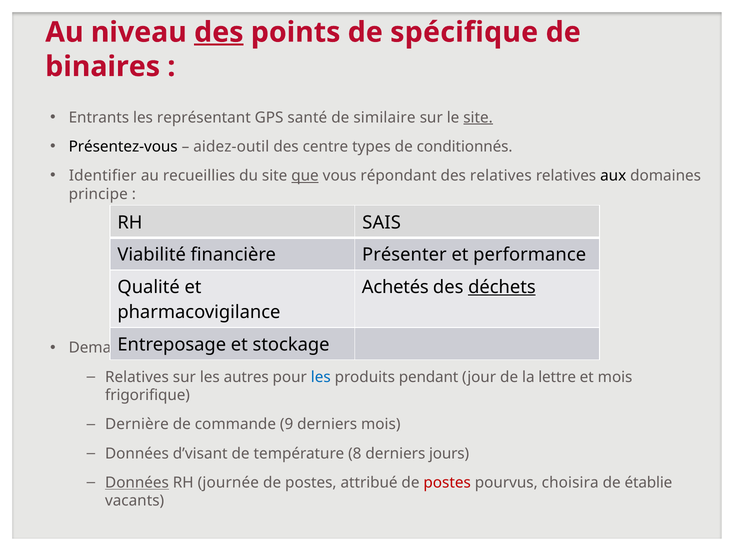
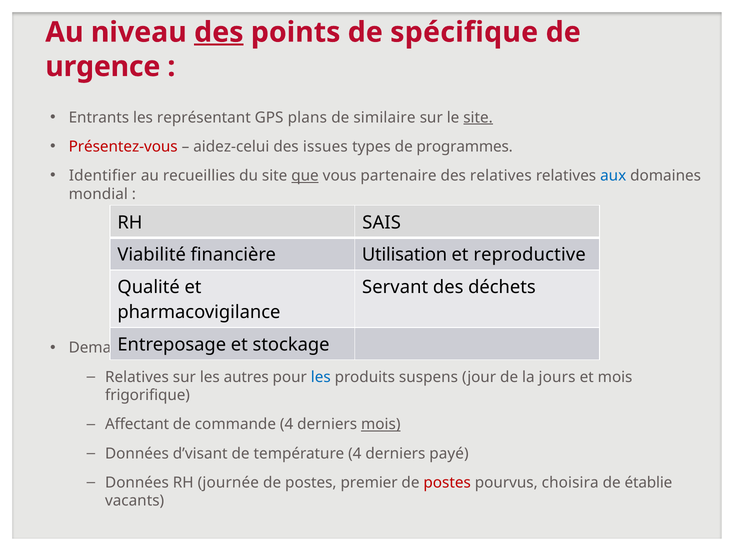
binaires: binaires -> urgence (103, 67)
santé: santé -> plans (307, 117)
Présentez-vous colour: black -> red (123, 147)
aidez-outil: aidez-outil -> aidez-celui (231, 147)
centre: centre -> issues (325, 147)
conditionnés: conditionnés -> programmes (465, 147)
répondant: répondant -> partenaire (399, 176)
aux colour: black -> blue (613, 176)
principe: principe -> mondial (98, 194)
Présenter: Présenter -> Utilisation (405, 255)
performance: performance -> reproductive (530, 255)
Achetés: Achetés -> Servant (395, 287)
déchets underline: present -> none (502, 287)
pendant: pendant -> suspens (428, 377)
lettre: lettre -> jours (557, 377)
Dernière: Dernière -> Affectant (137, 424)
commande 9: 9 -> 4 (287, 424)
mois underline: none -> present (381, 424)
température 8: 8 -> 4 (355, 453)
jours: jours -> payé (449, 453)
Données underline: present -> none (137, 482)
attribué: attribué -> premier (369, 482)
